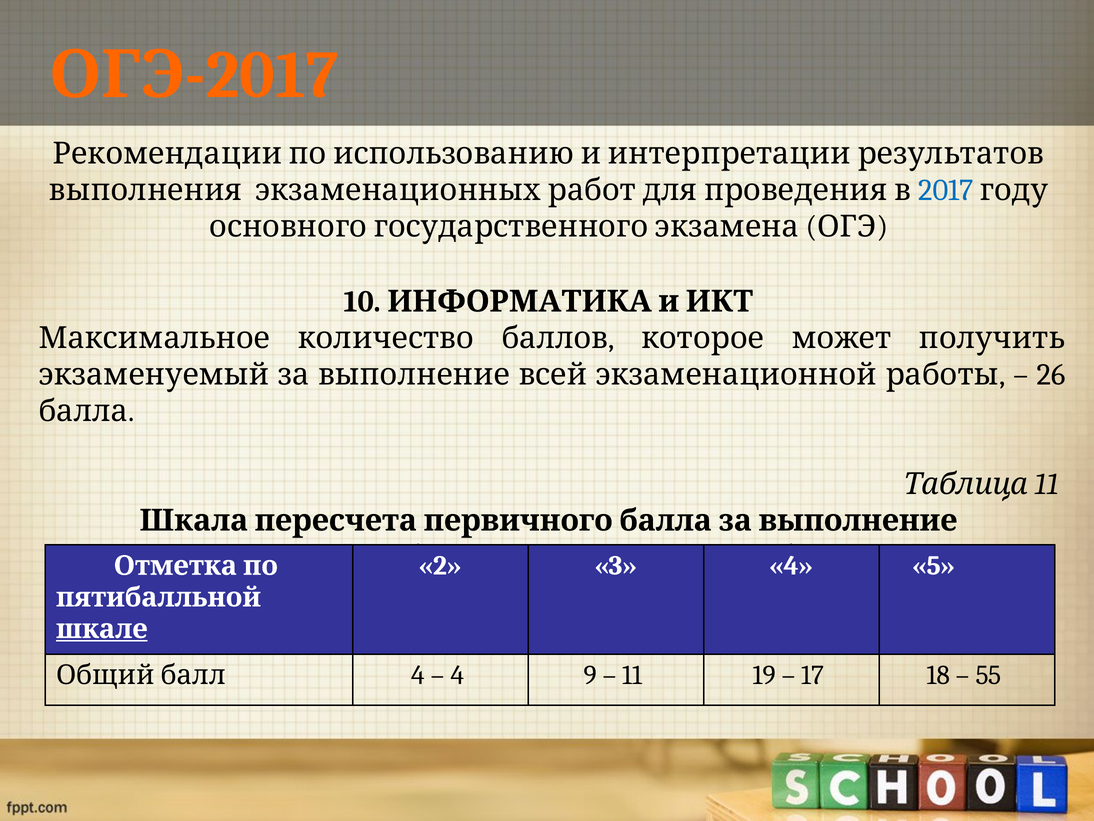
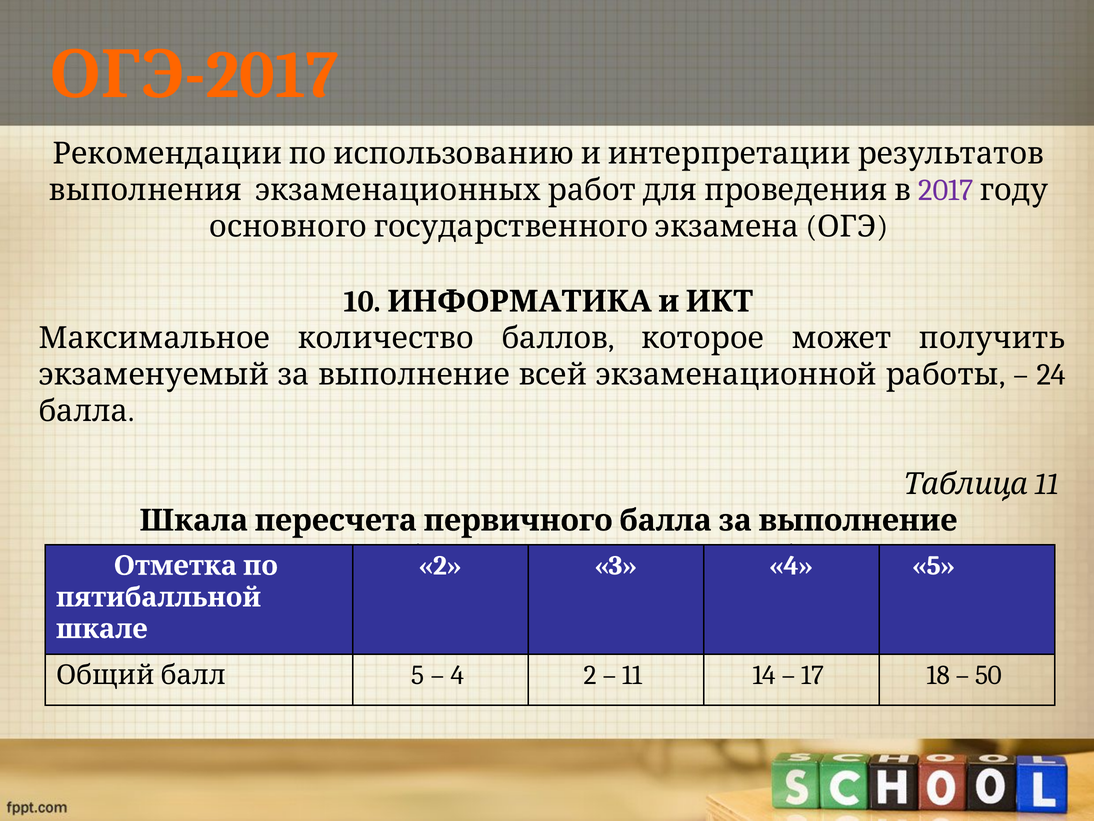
2017 colour: blue -> purple (946, 190)
26: 26 -> 24 (1051, 374)
шкале underline: present -> none (102, 629)
4: 4 -> 5 (418, 675)
4 9: 9 -> 2 (590, 675)
19: 19 -> 14 (764, 675)
55: 55 -> 50 (988, 675)
